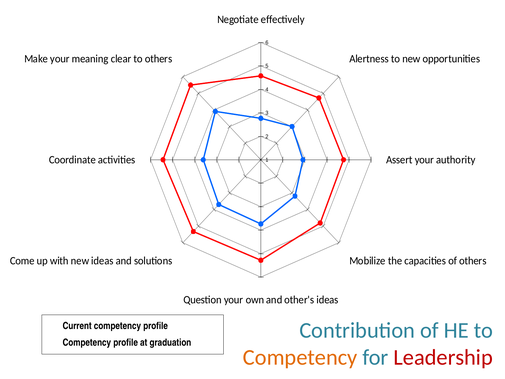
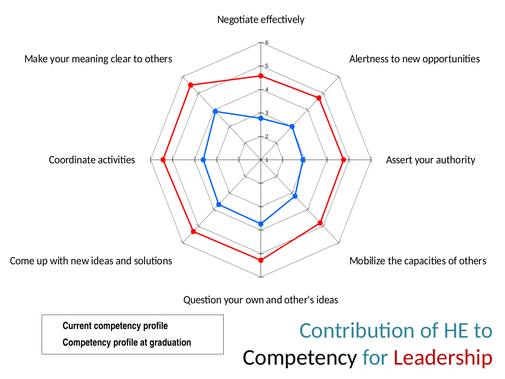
Competency colour: orange -> black (300, 357)
